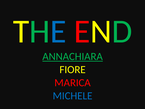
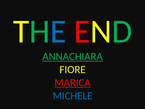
MARICA underline: none -> present (73, 82)
